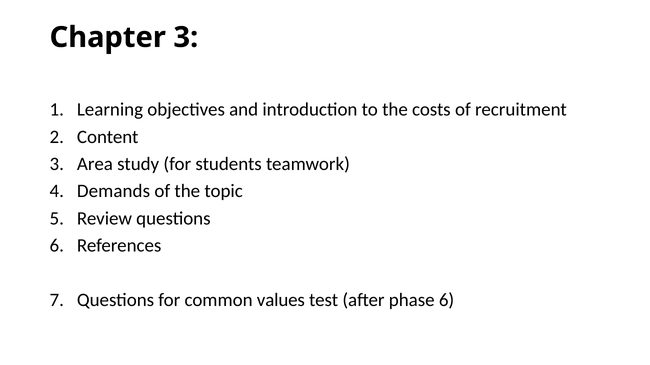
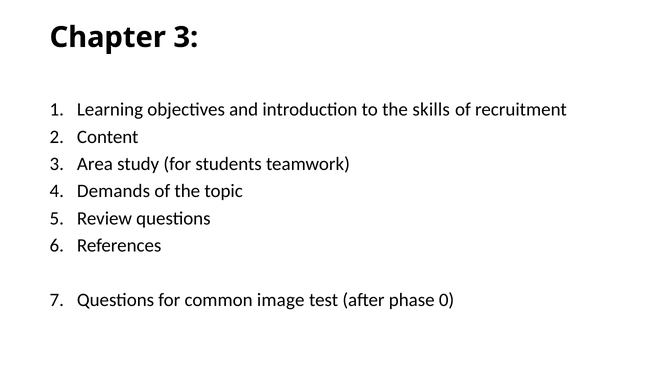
costs: costs -> skills (431, 110)
values: values -> image (281, 300)
phase 6: 6 -> 0 (447, 300)
